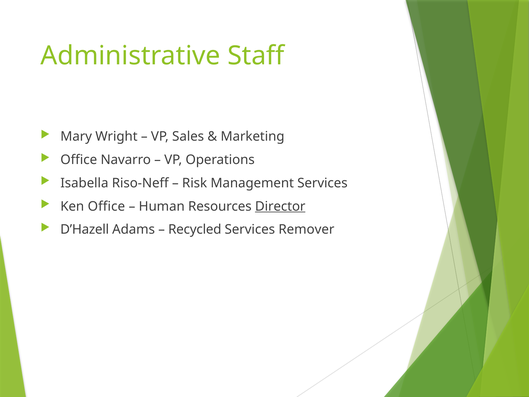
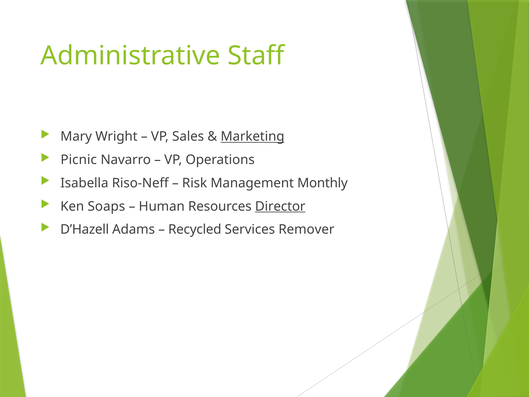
Marketing underline: none -> present (253, 137)
Office: Office -> Picnic (79, 160)
Management Services: Services -> Monthly (323, 183)
Ken Office: Office -> Soaps (106, 206)
